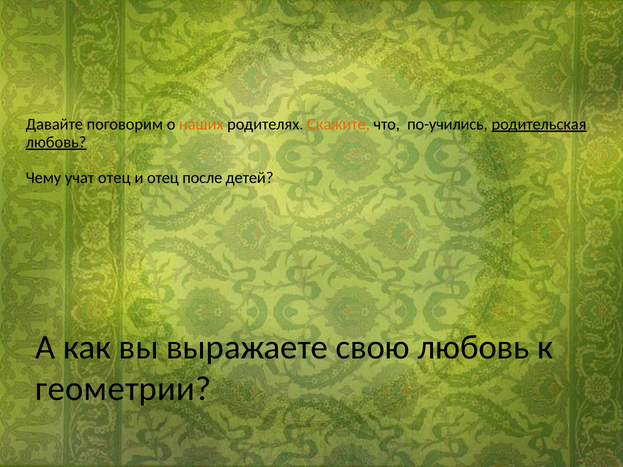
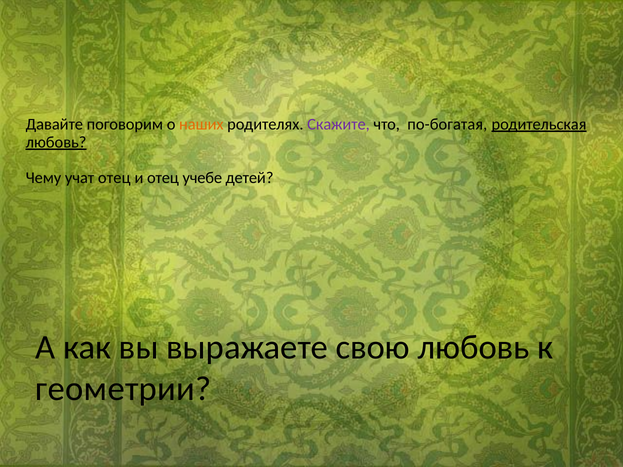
Скажите colour: orange -> purple (338, 124)
по-учились: по-учились -> по-богатая (447, 124)
после: после -> учебе (202, 178)
